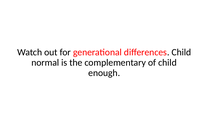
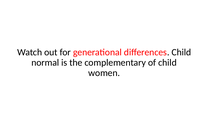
enough: enough -> women (104, 73)
